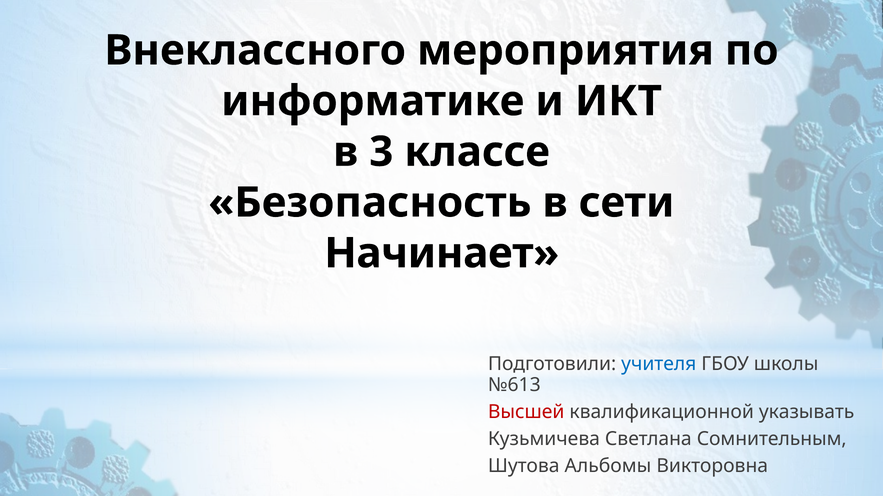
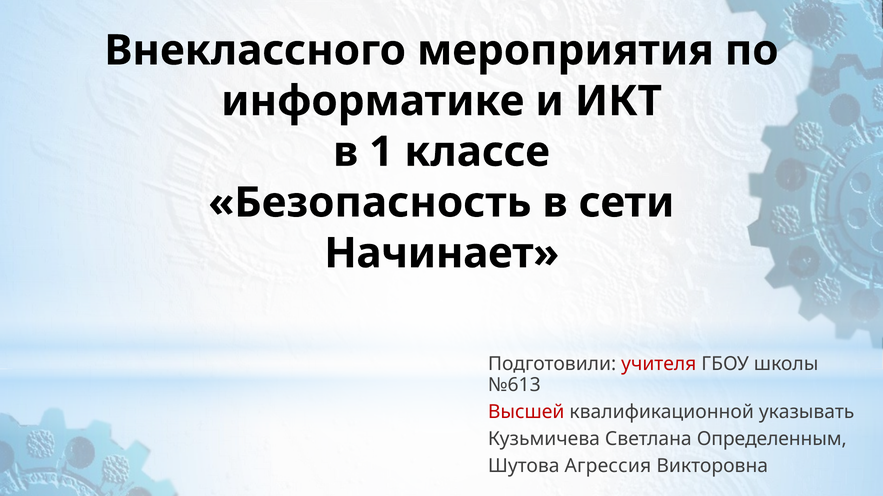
3: 3 -> 1 (381, 152)
учителя colour: blue -> red (659, 365)
Сомнительным: Сомнительным -> Определенным (772, 439)
Альбомы: Альбомы -> Агрессия (608, 466)
